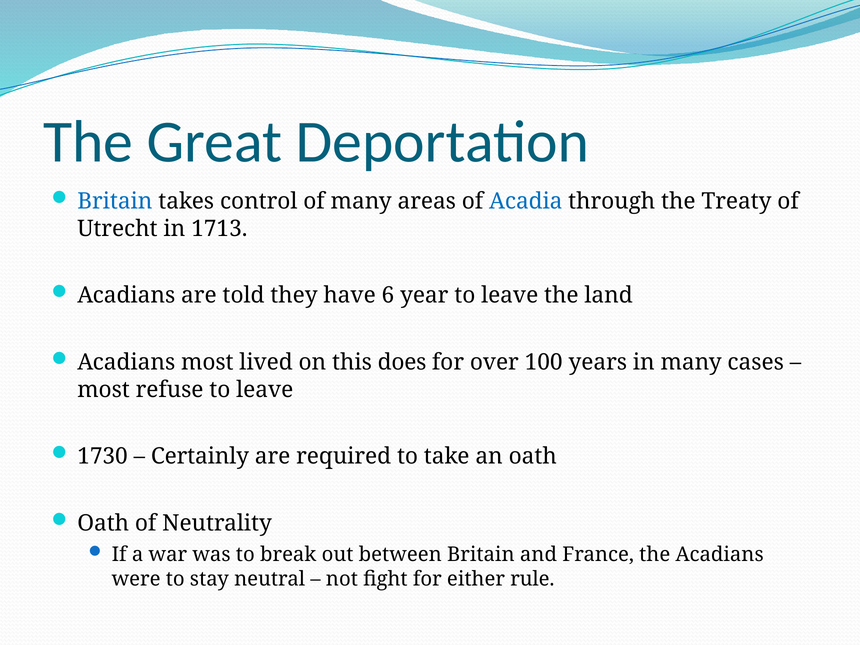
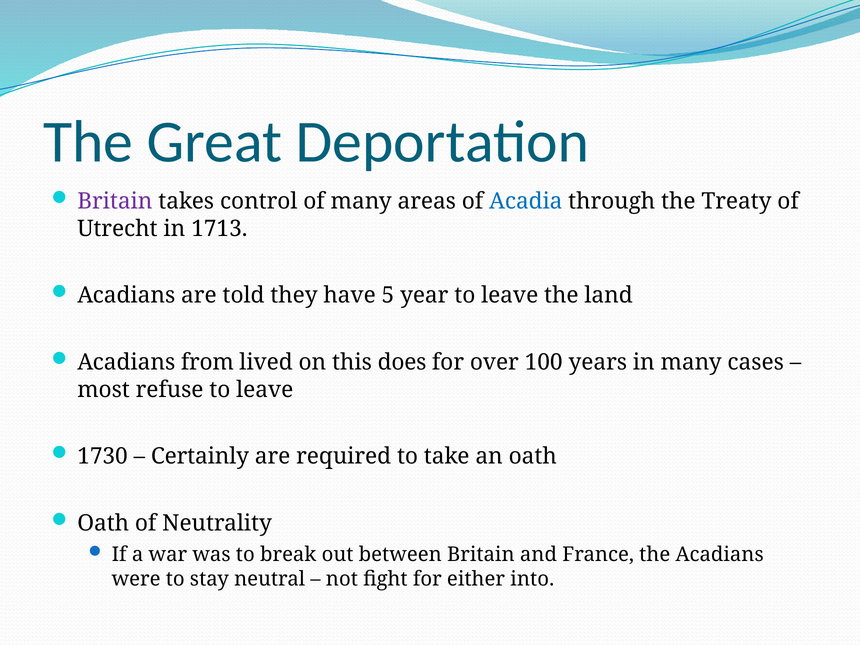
Britain colour: blue -> purple (115, 201)
6: 6 -> 5 (388, 296)
Acadians most: most -> from (207, 362)
rule: rule -> into (532, 579)
